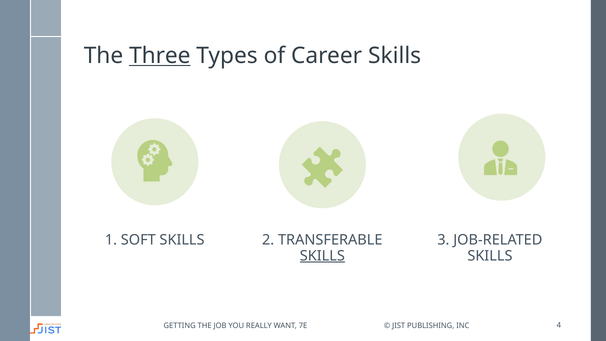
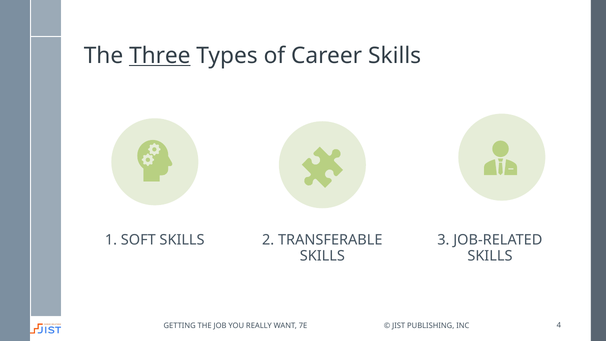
SKILLS underline: present -> none (322, 256)
